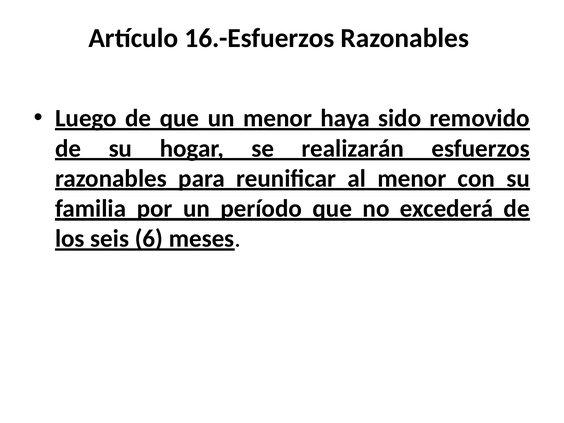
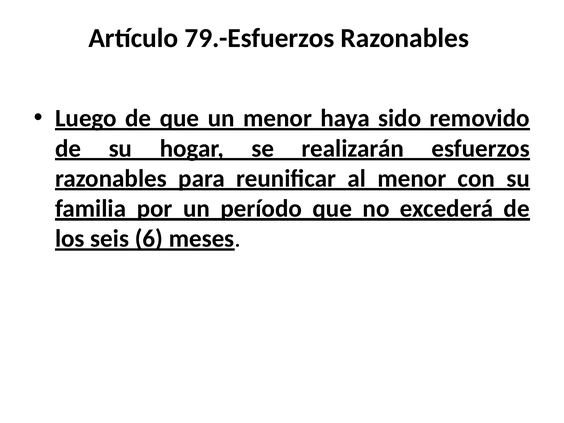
16.-Esfuerzos: 16.-Esfuerzos -> 79.-Esfuerzos (259, 38)
